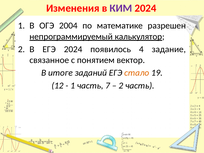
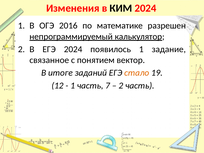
КИМ colour: purple -> black (121, 8)
2004: 2004 -> 2016 (68, 26)
появилось 4: 4 -> 1 (141, 49)
